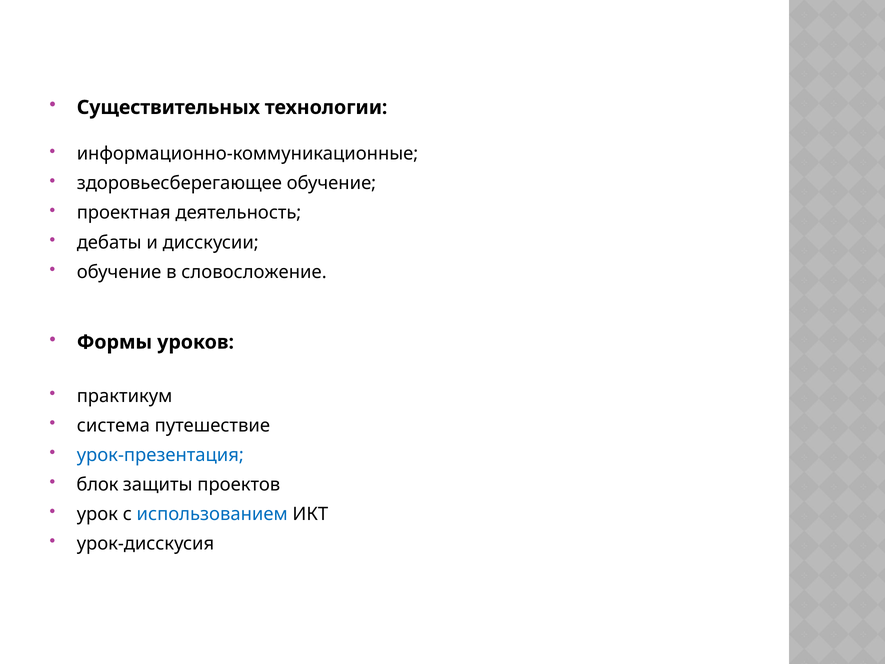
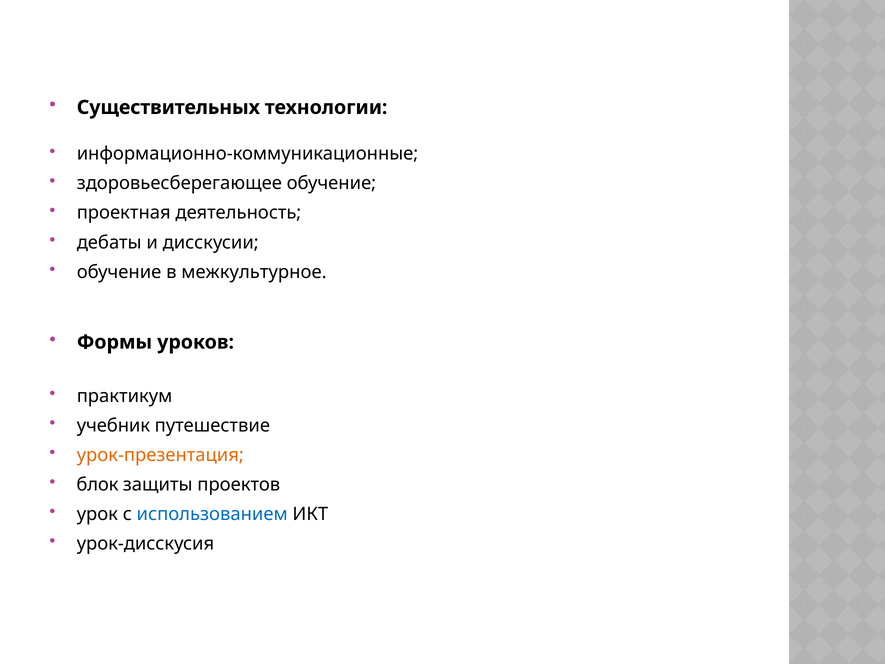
словосложение: словосложение -> межкультурное (254, 272)
система: система -> учебник (113, 425)
урок-презентация colour: blue -> orange (160, 455)
